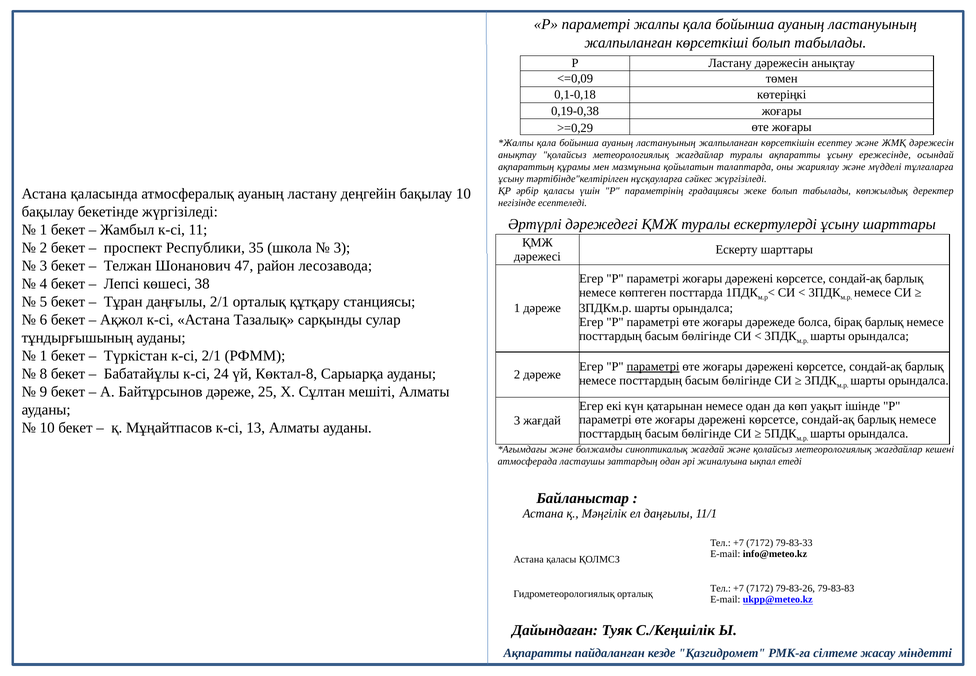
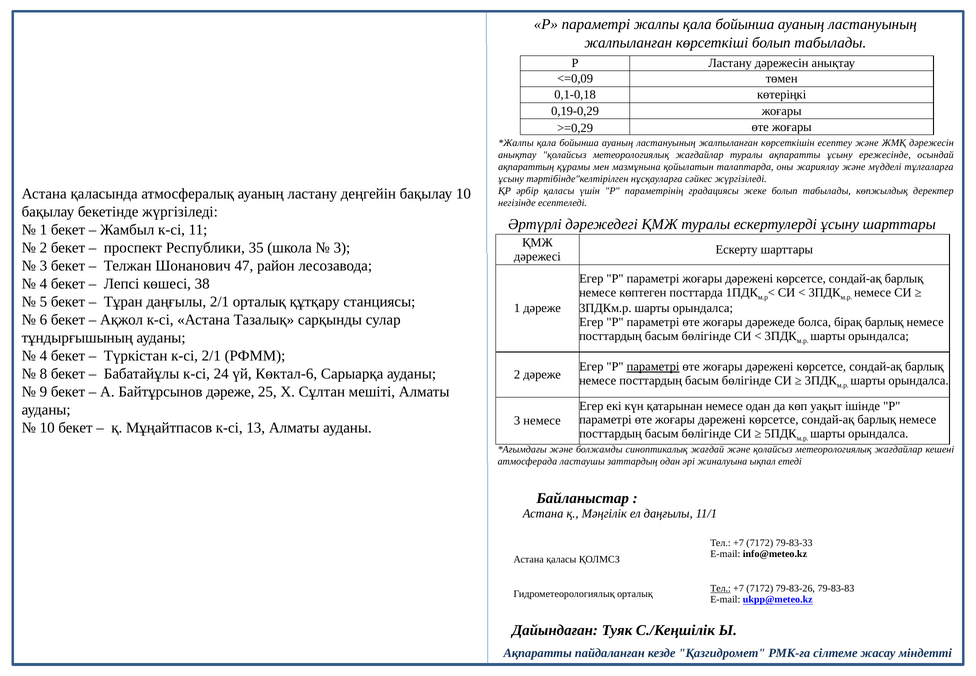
0,19-0,38: 0,19-0,38 -> 0,19-0,29 (575, 111)
1: 1 -> 4 (43, 356)
Көктал-8: Көктал-8 -> Көктал-6 (286, 374)
3 жағдай: жағдай -> немесе (542, 421)
Тел underline: none -> present (721, 588)
